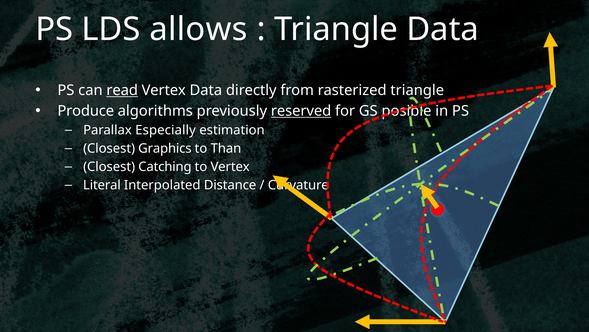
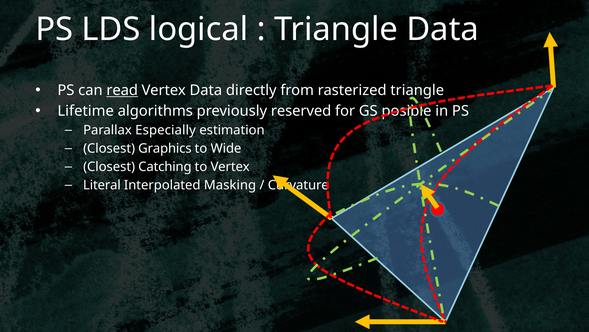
allows: allows -> logical (199, 29)
Produce: Produce -> Lifetime (86, 111)
reserved underline: present -> none (301, 111)
Than: Than -> Wide (226, 148)
Distance: Distance -> Masking (230, 185)
